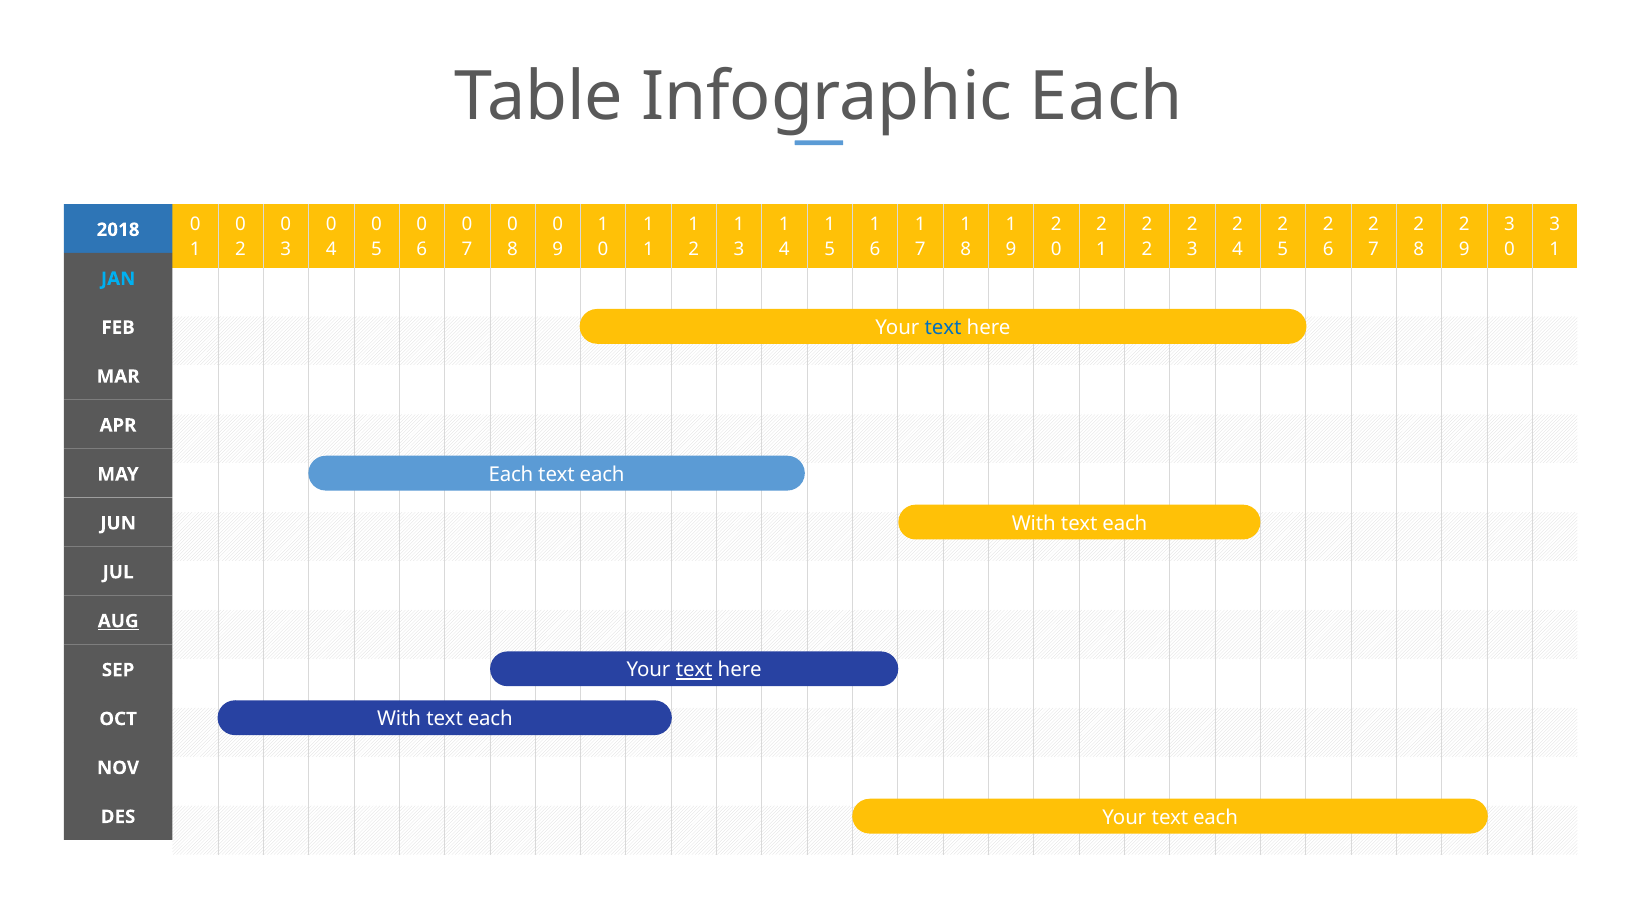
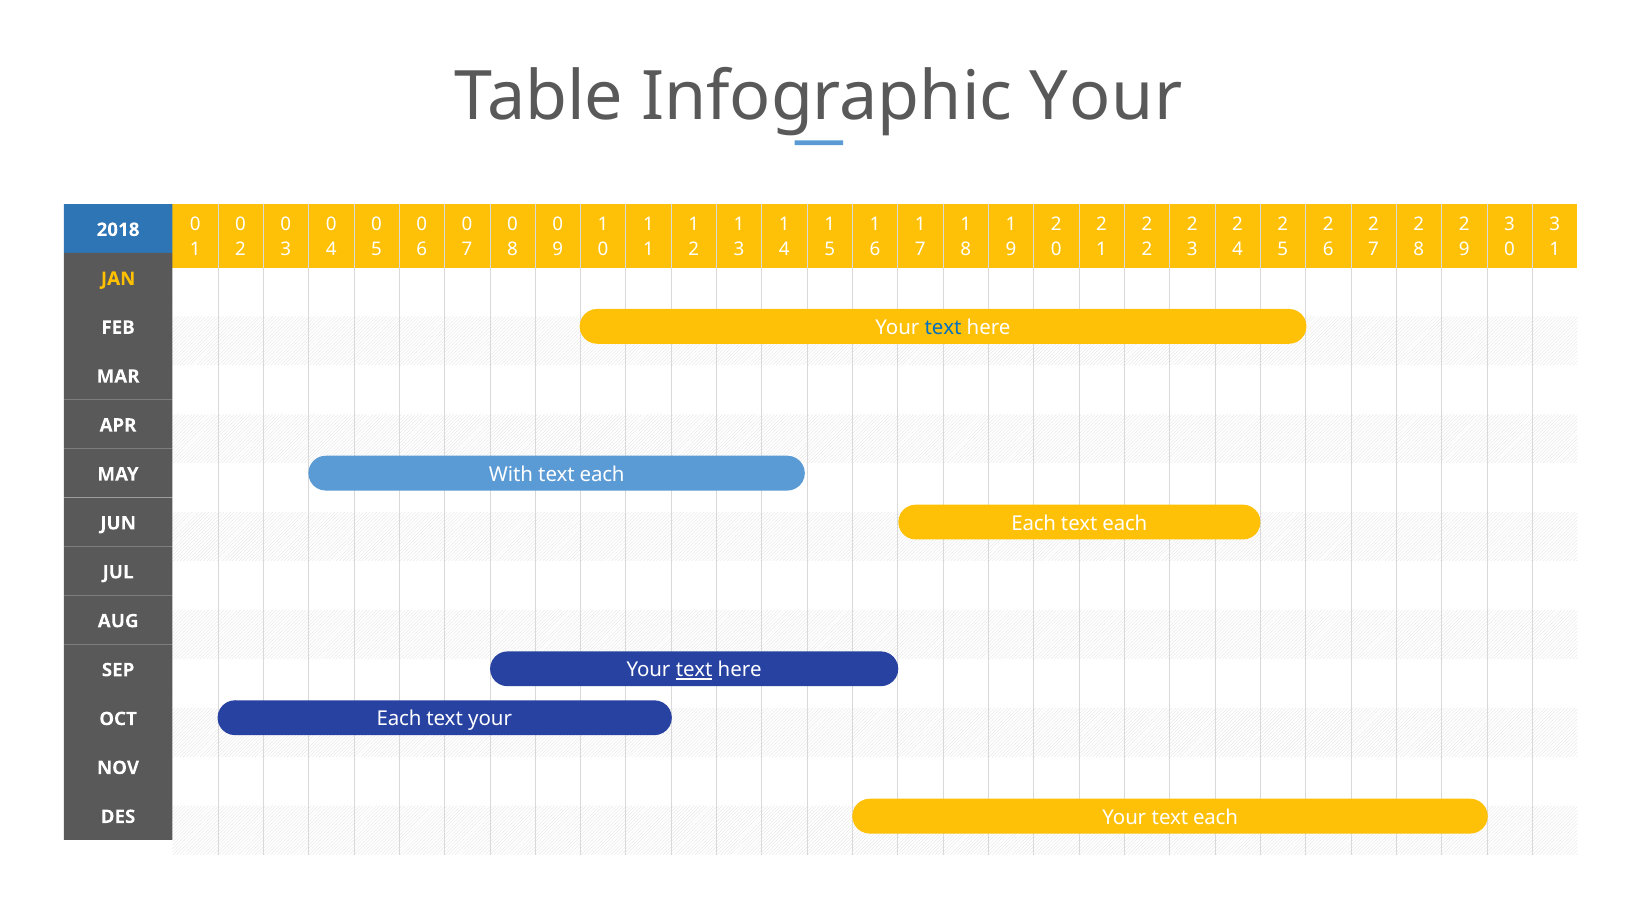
Infographic Each: Each -> Your (1106, 97)
JAN colour: light blue -> yellow (118, 279)
Each: Each -> With (511, 475)
With: With -> Each (1034, 524)
AUG underline: present -> none (118, 621)
With: With -> Each (399, 719)
each: each -> your (490, 719)
